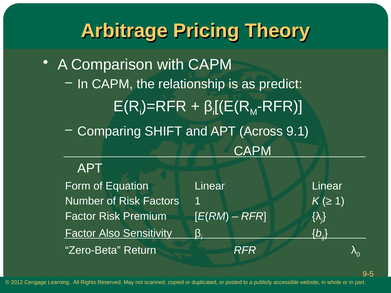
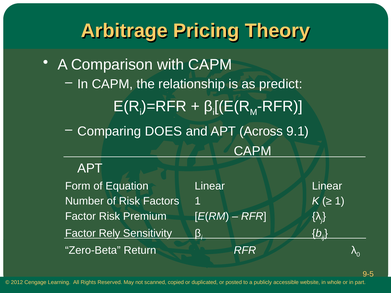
SHIFT: SHIFT -> DOES (163, 131)
Also: Also -> Rely (110, 234)
